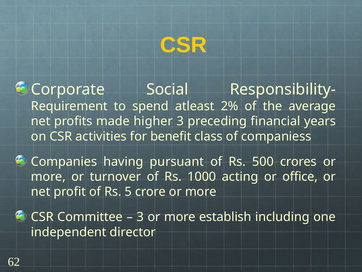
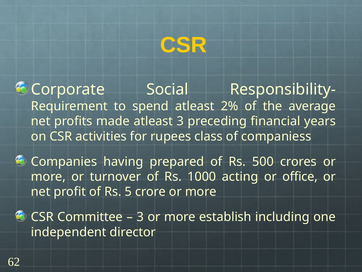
made higher: higher -> atleast (153, 121)
benefit: benefit -> rupees (171, 136)
pursuant: pursuant -> prepared (177, 161)
